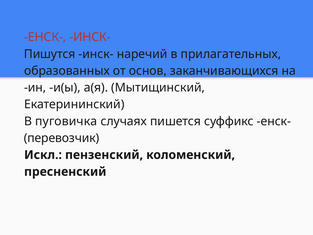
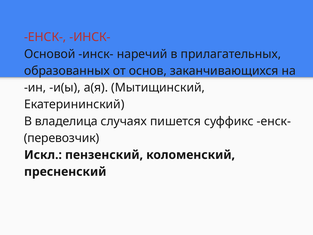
Пишутся: Пишутся -> Основой (50, 54)
пуговичка: пуговичка -> владелица (66, 121)
